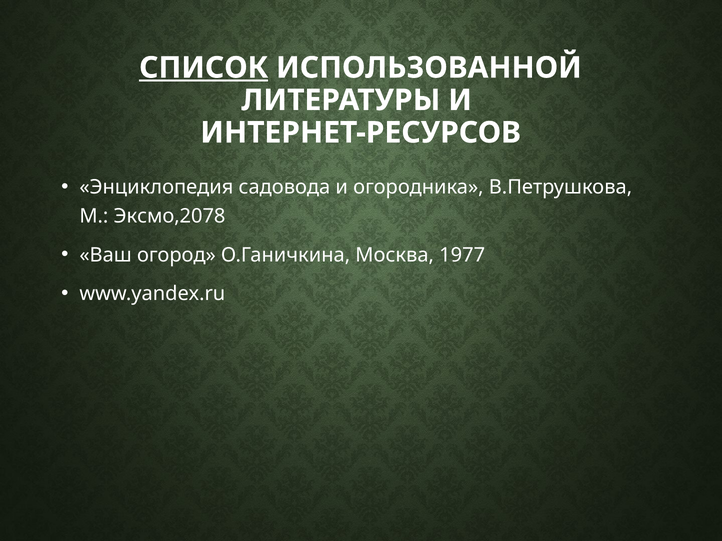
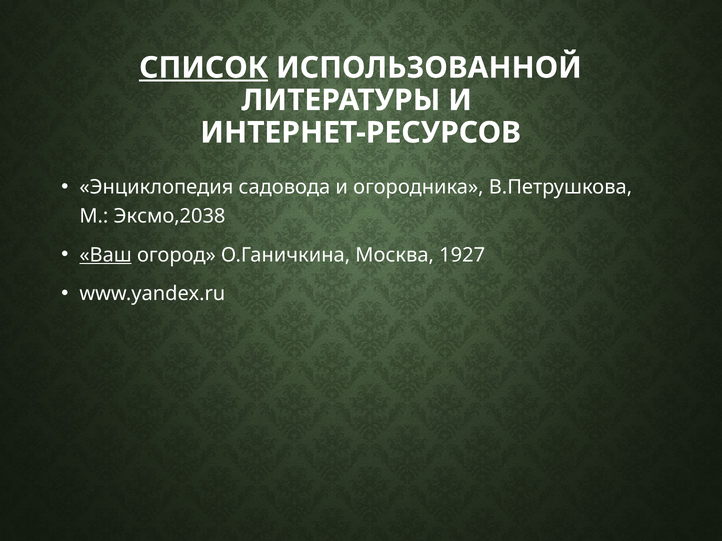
Эксмо,2078: Эксмо,2078 -> Эксмо,2038 (170, 216)
Ваш underline: none -> present (106, 255)
1977: 1977 -> 1927 (462, 255)
